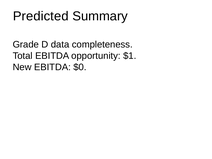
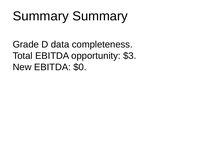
Predicted: Predicted -> Summary (41, 16)
$1: $1 -> $3 (130, 56)
